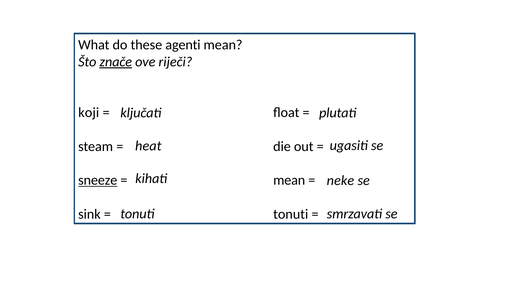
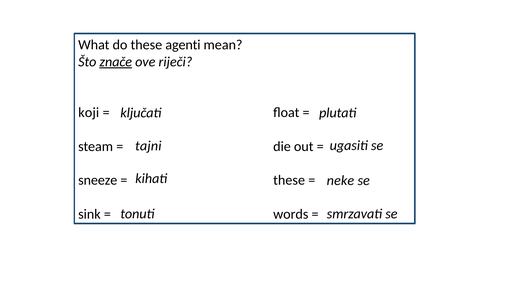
heat: heat -> tajni (148, 146)
sneeze underline: present -> none (98, 180)
mean: mean -> these (289, 180)
tonuti: tonuti -> words (291, 214)
